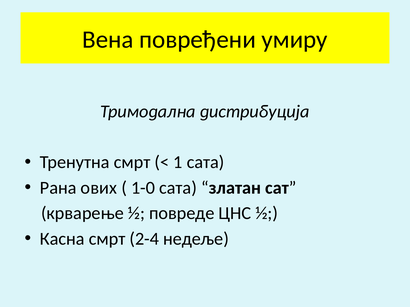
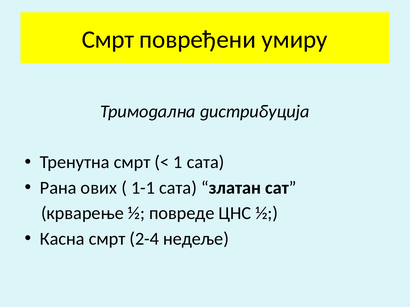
Вена: Вена -> Смрт (108, 40)
1-0: 1-0 -> 1-1 (143, 188)
